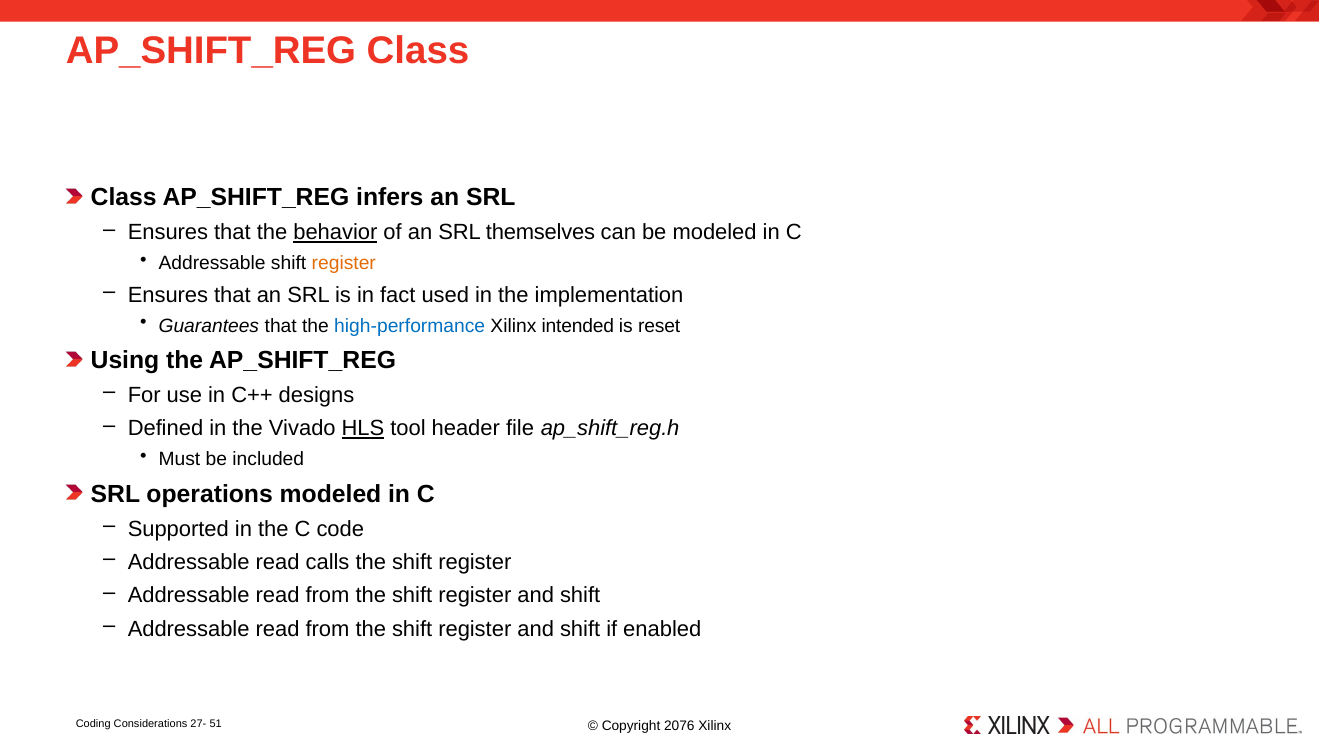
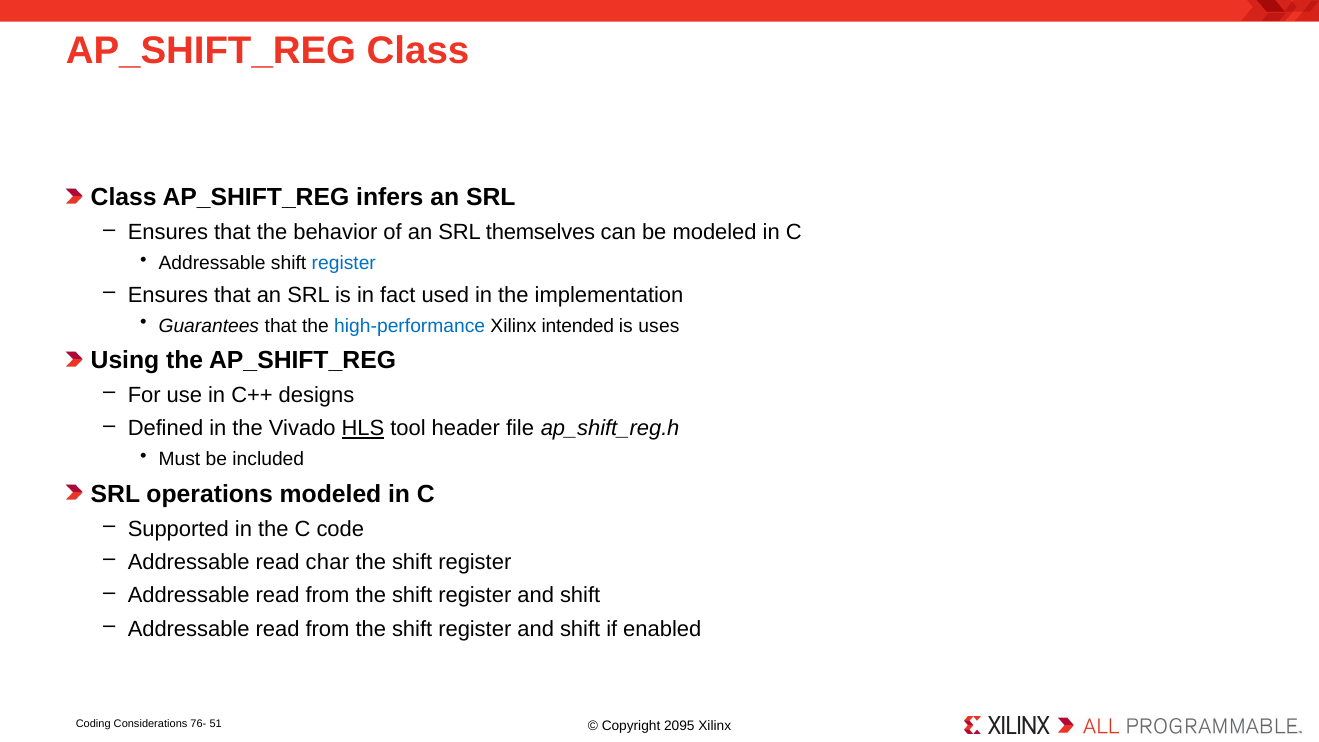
behavior underline: present -> none (335, 232)
register colour: orange -> blue (344, 263)
reset: reset -> uses (659, 326)
calls: calls -> char (327, 562)
27-: 27- -> 76- (198, 724)
2076: 2076 -> 2095 (679, 726)
